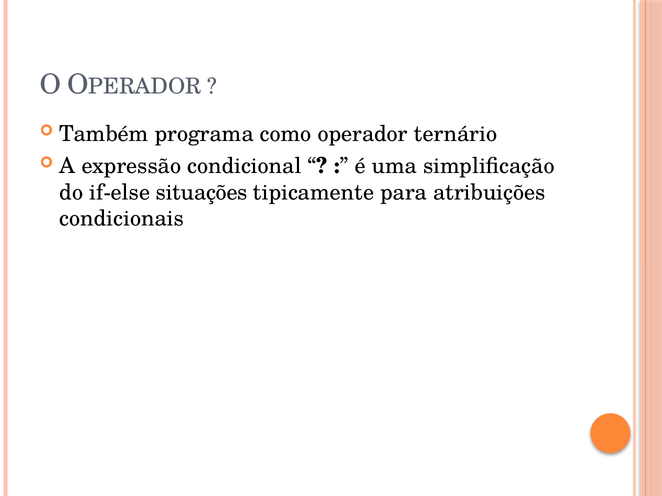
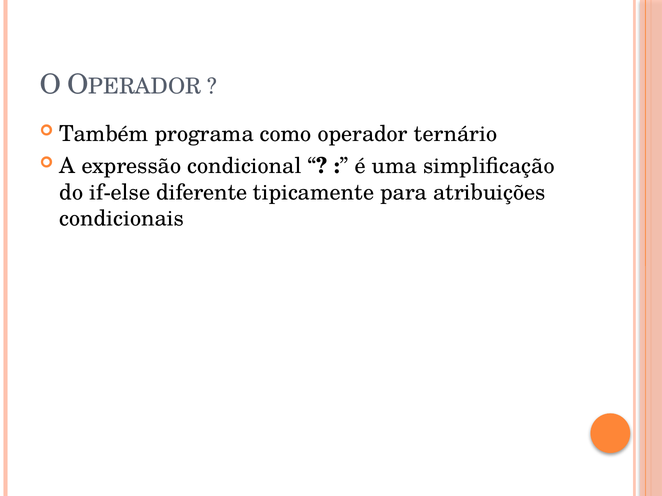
situações: situações -> diferente (202, 192)
